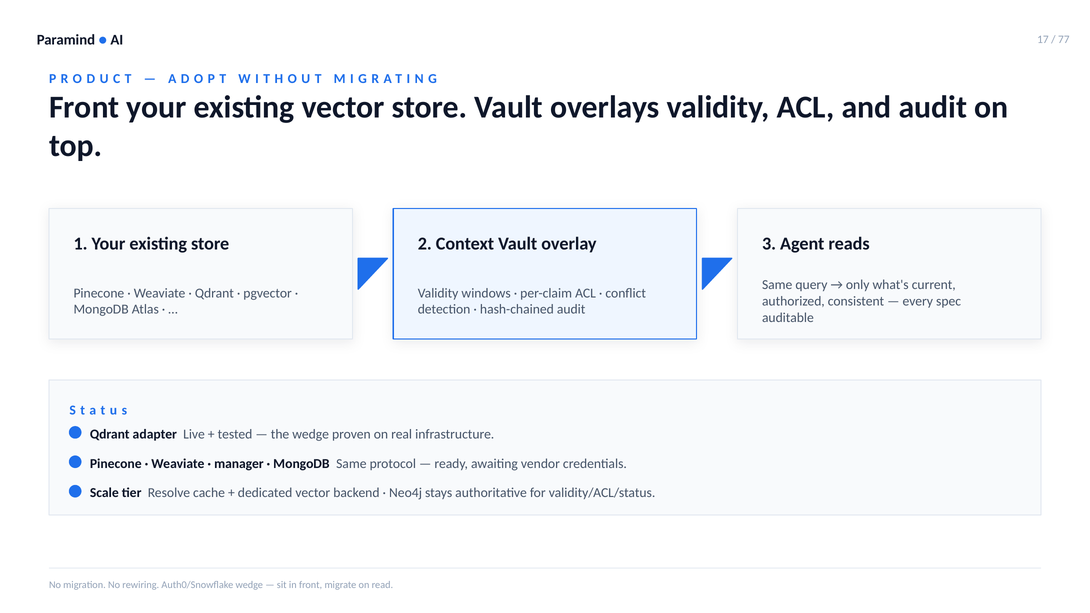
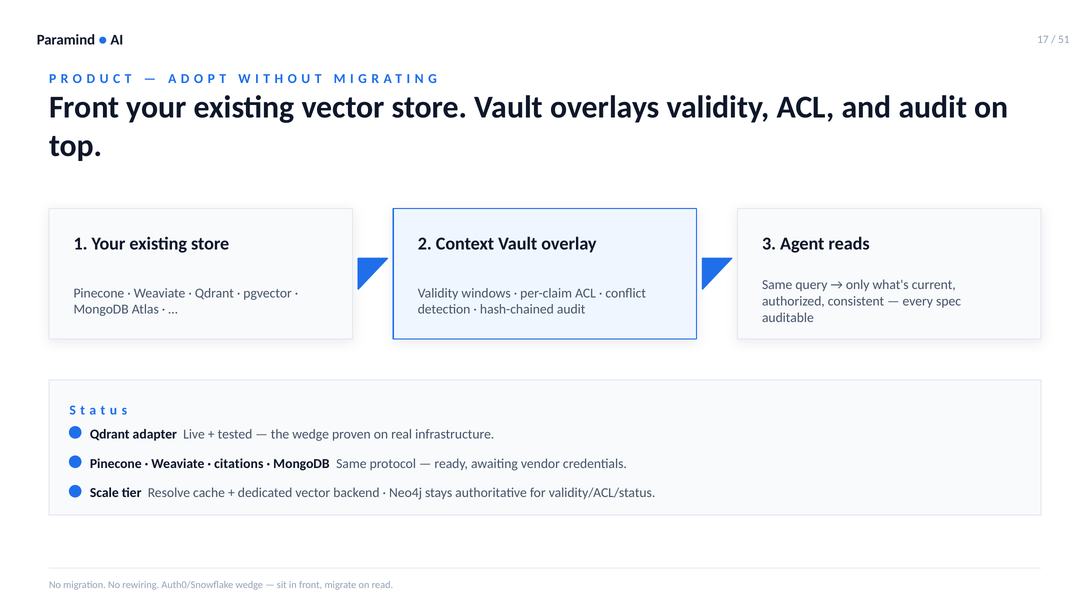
77: 77 -> 51 (1064, 40)
manager: manager -> citations (239, 464)
